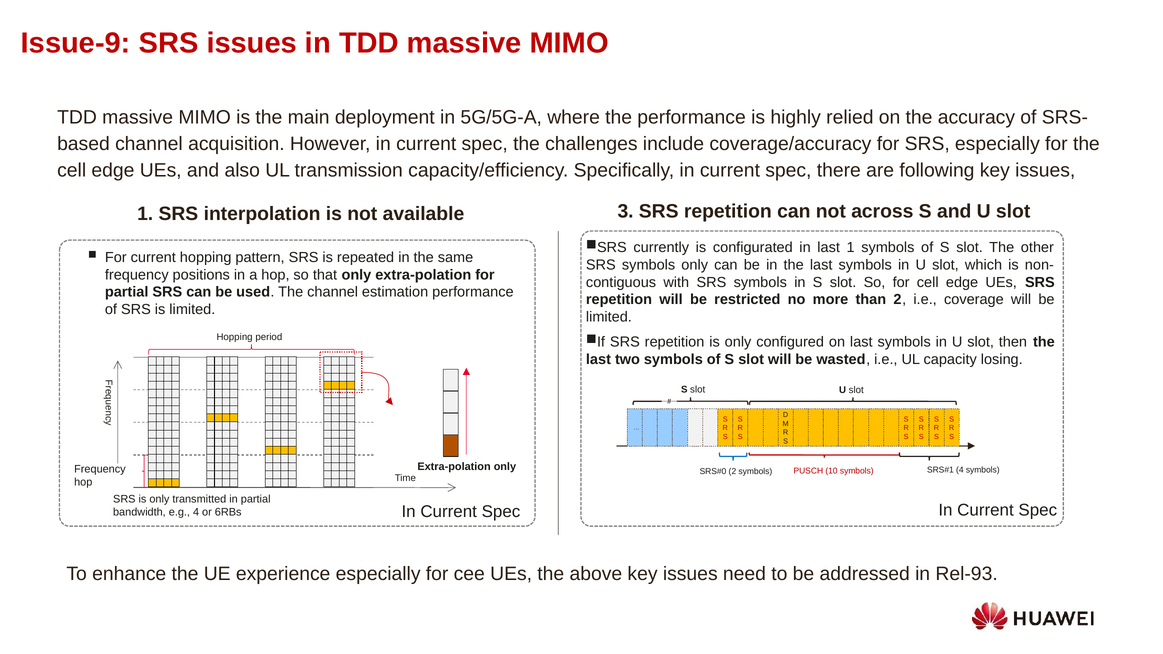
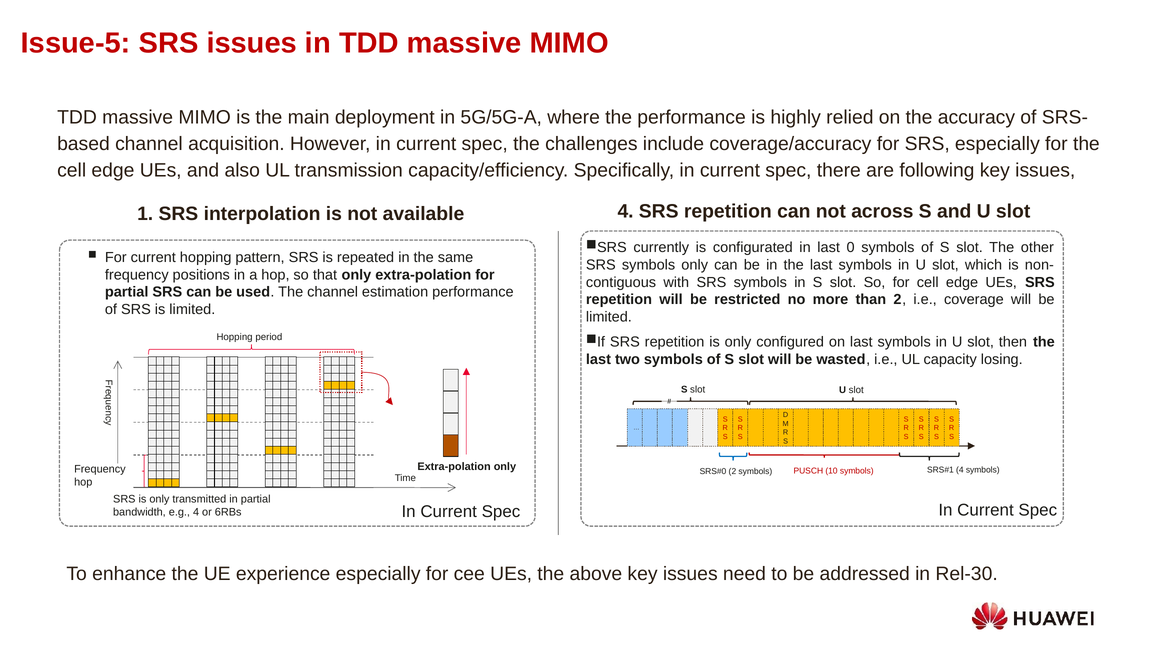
Issue-9: Issue-9 -> Issue-5 (76, 43)
available 3: 3 -> 4 (626, 211)
last 1: 1 -> 0 (851, 247)
Rel-93: Rel-93 -> Rel-30 (967, 574)
